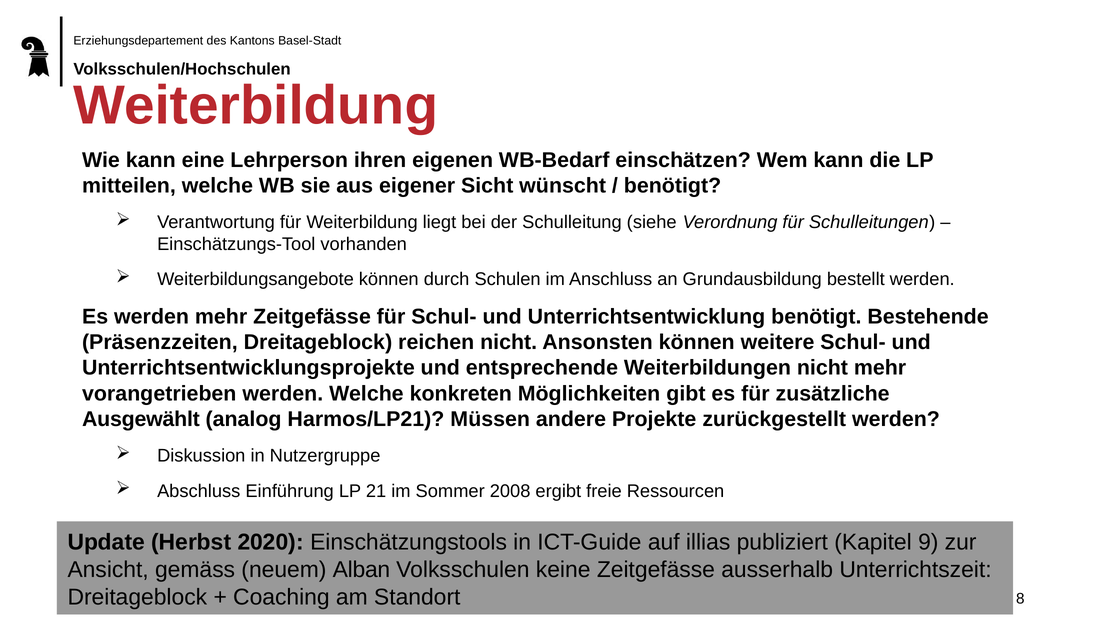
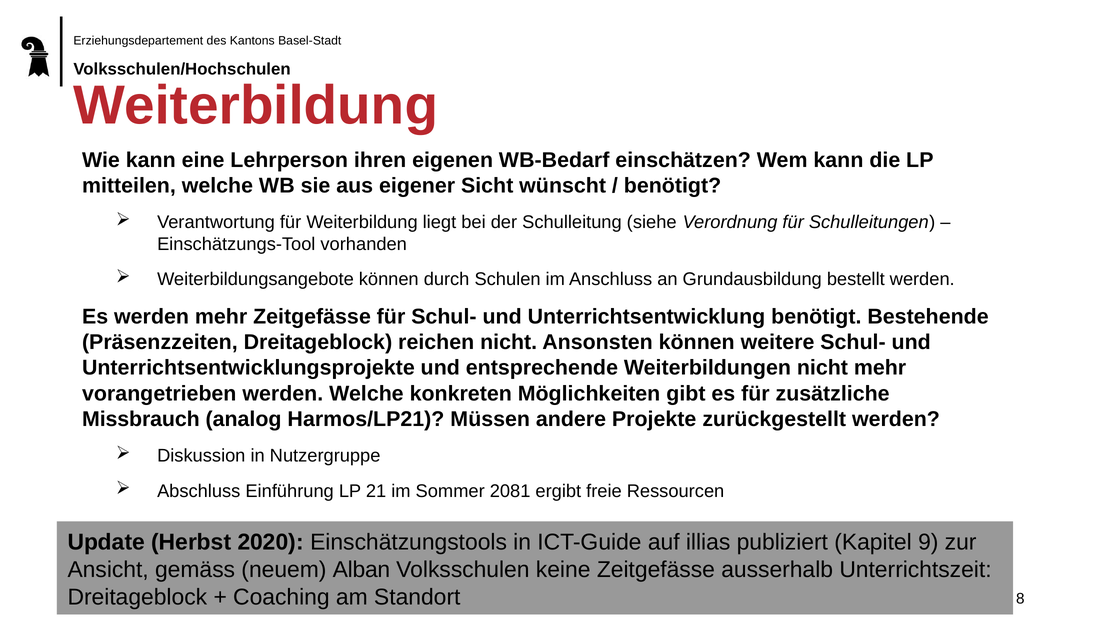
Ausgewählt: Ausgewählt -> Missbrauch (141, 419)
2008: 2008 -> 2081 (510, 491)
